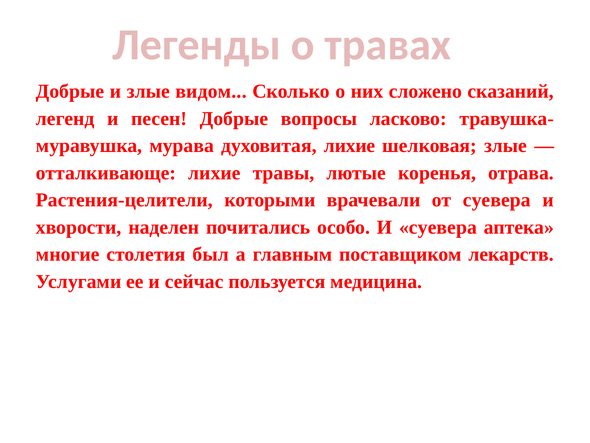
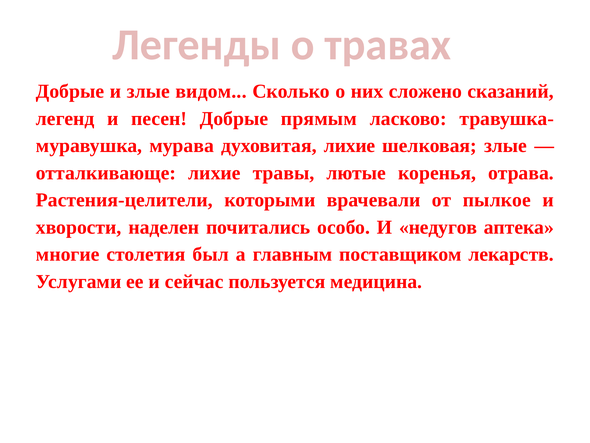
вопросы: вопросы -> прямым (319, 118)
от суевера: суевера -> пылкое (497, 200)
И суевера: суевера -> недугов (438, 227)
